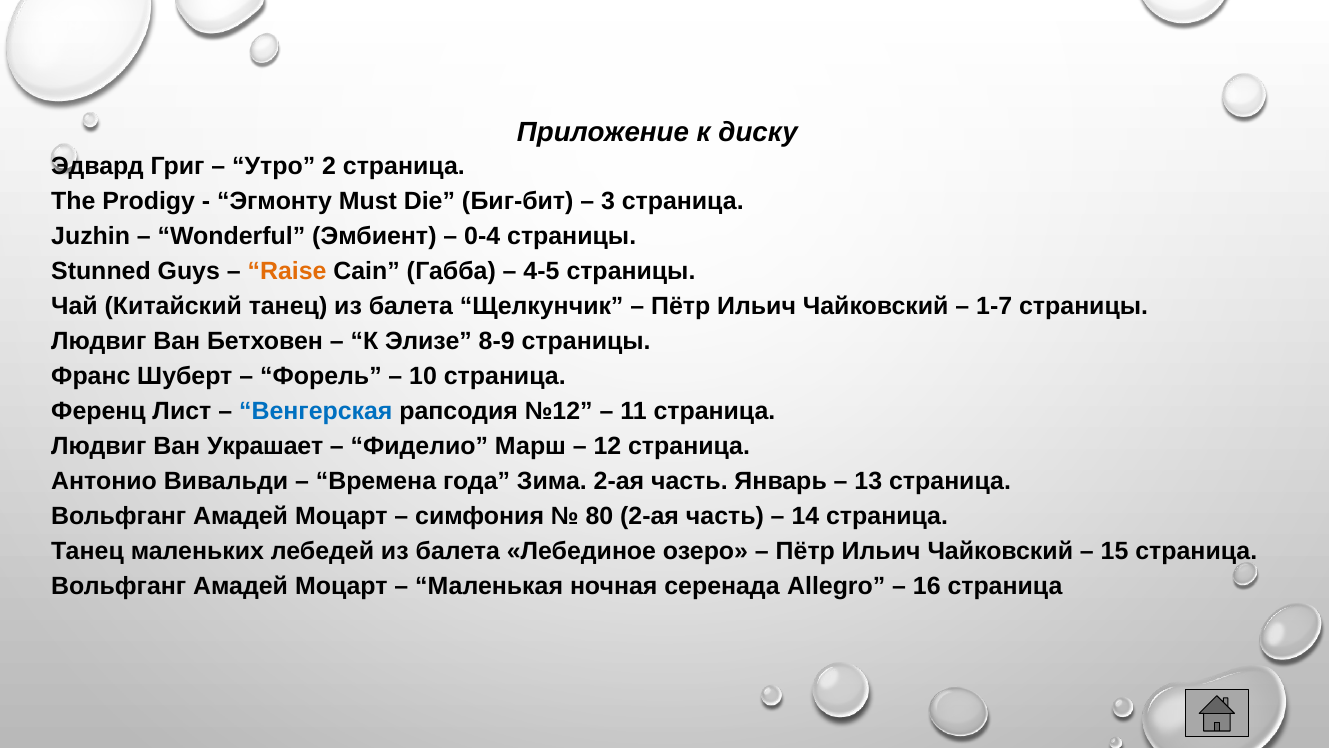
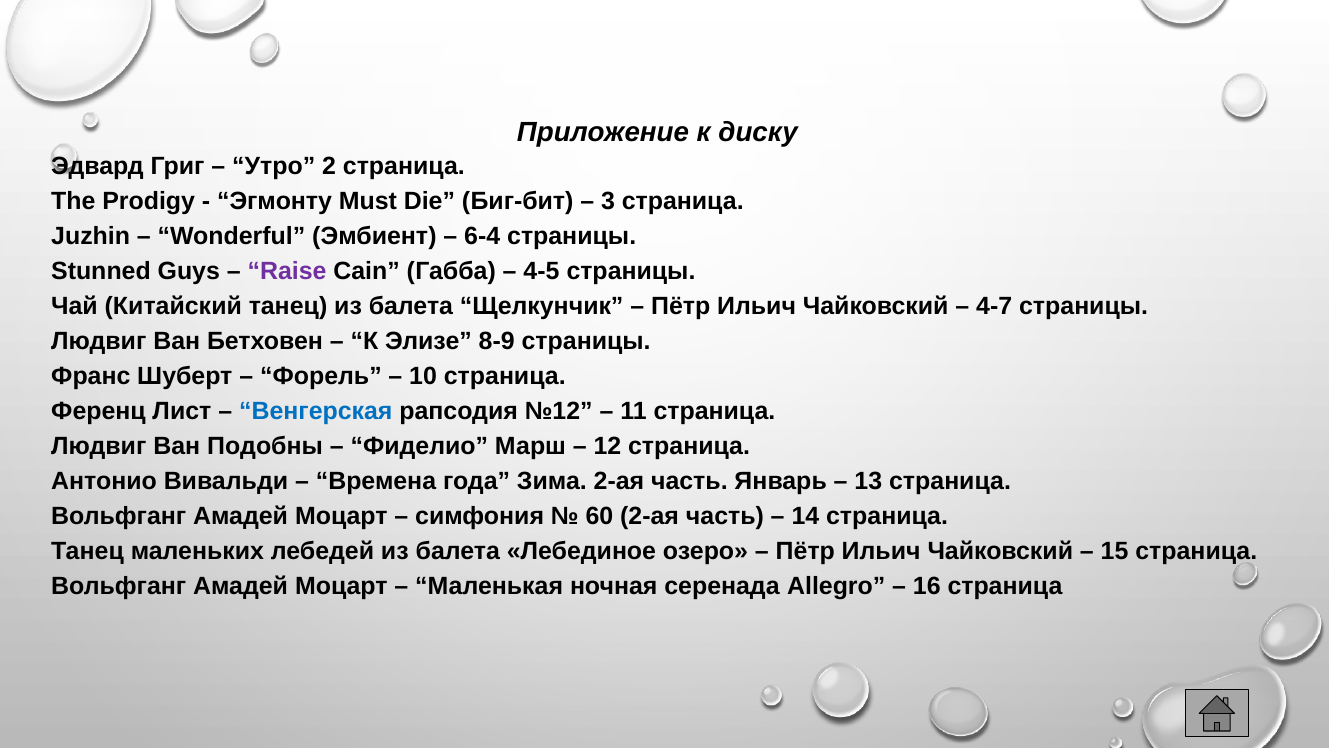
0-4: 0-4 -> 6-4 (482, 236)
Raise colour: orange -> purple (287, 271)
1-7: 1-7 -> 4-7 (994, 306)
Украшает: Украшает -> Подобны (265, 446)
80: 80 -> 60 (599, 516)
